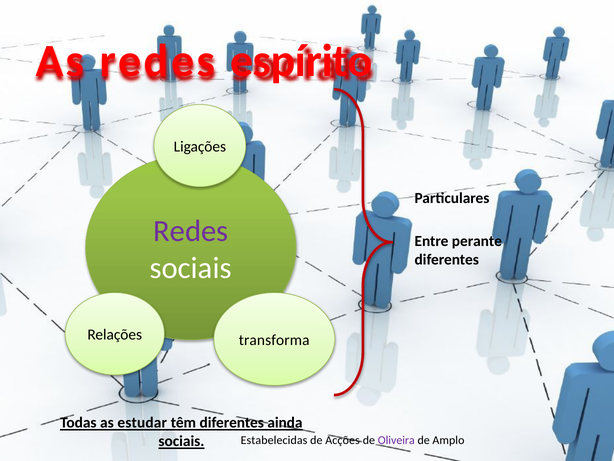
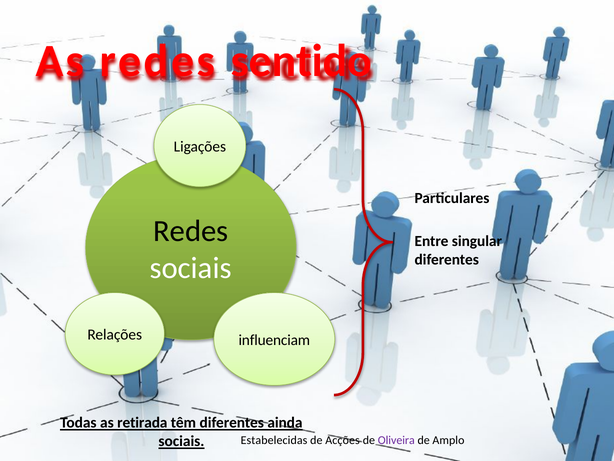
espírito: espírito -> sentido (301, 61)
Redes colour: purple -> black (191, 231)
perante: perante -> singular (477, 241)
transforma: transforma -> influenciam (274, 340)
estudar: estudar -> retirada (142, 422)
